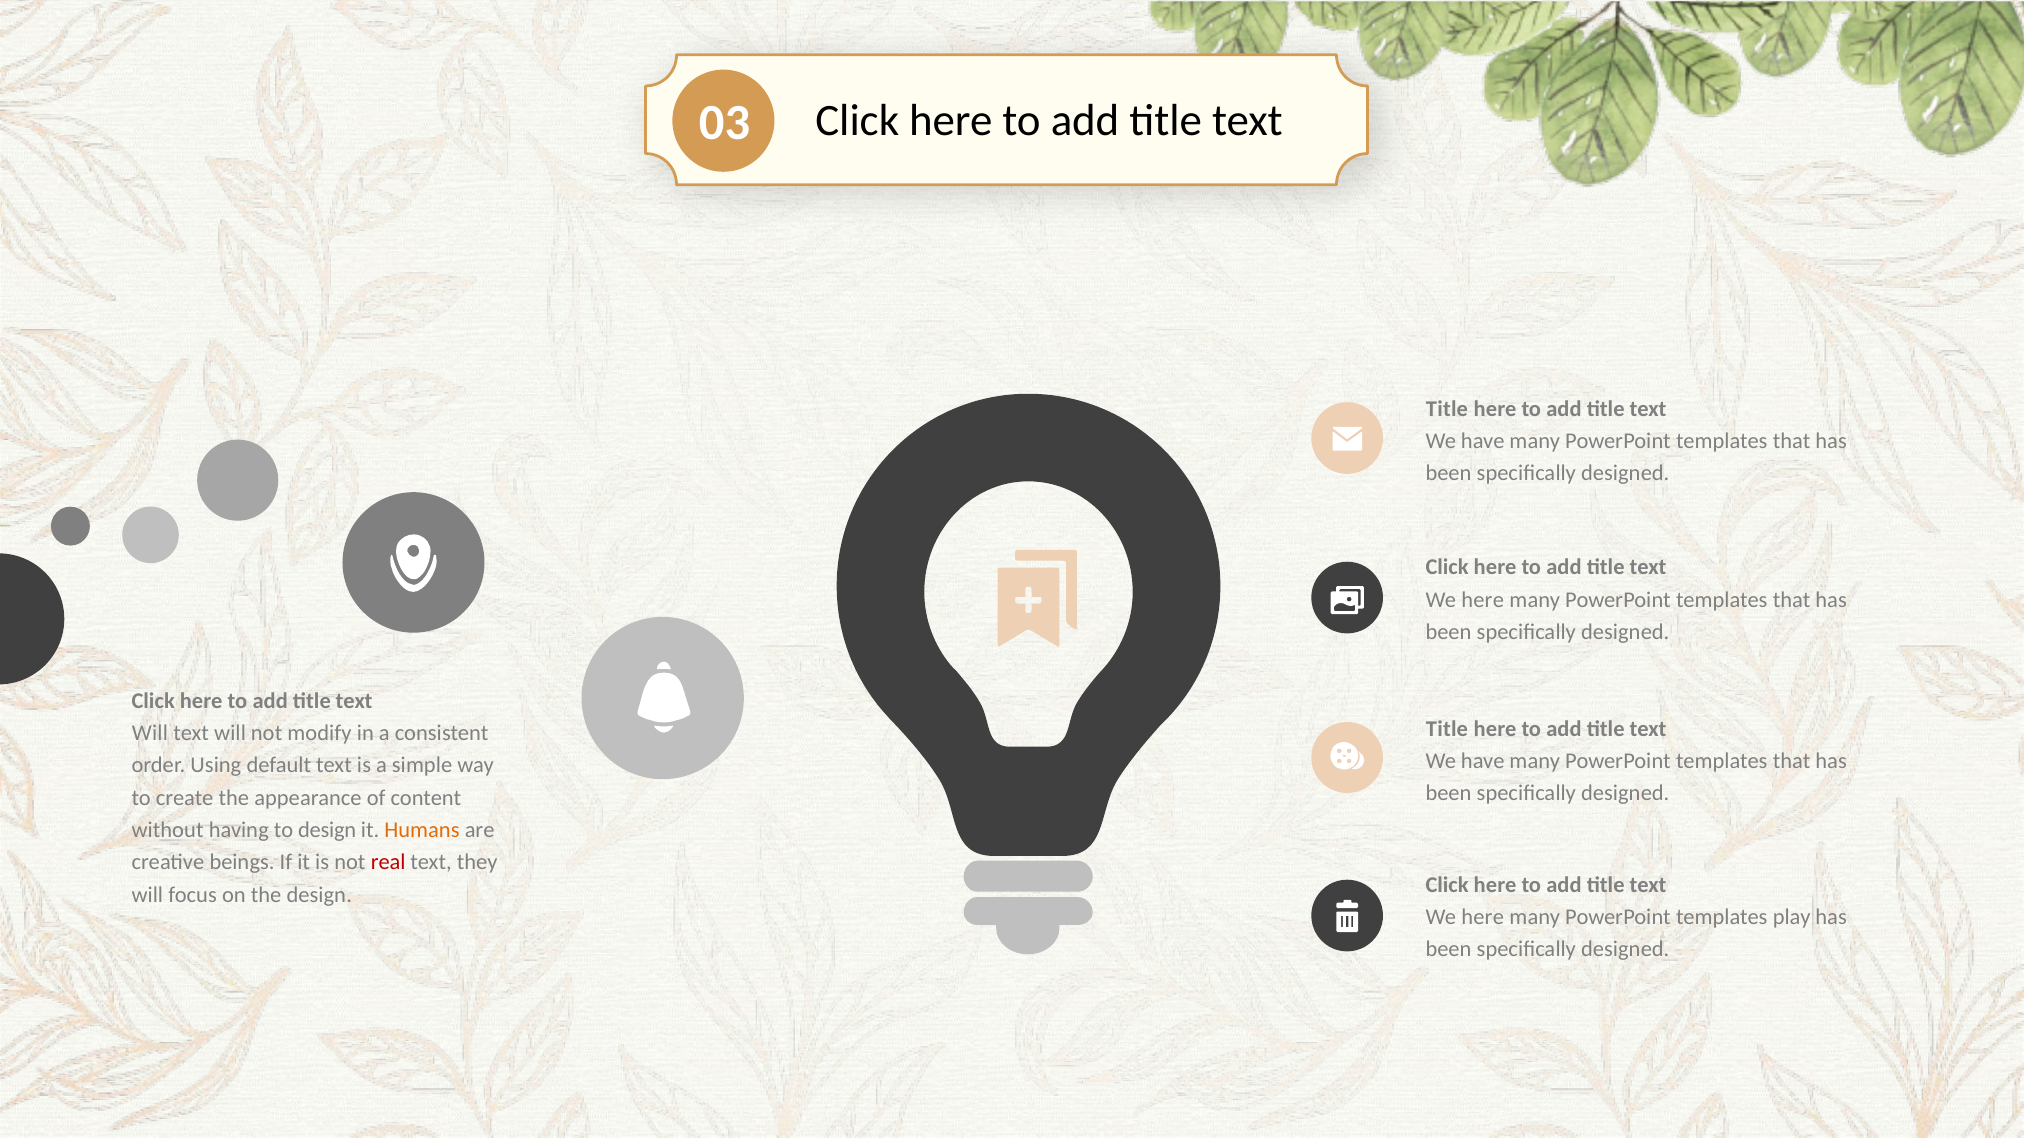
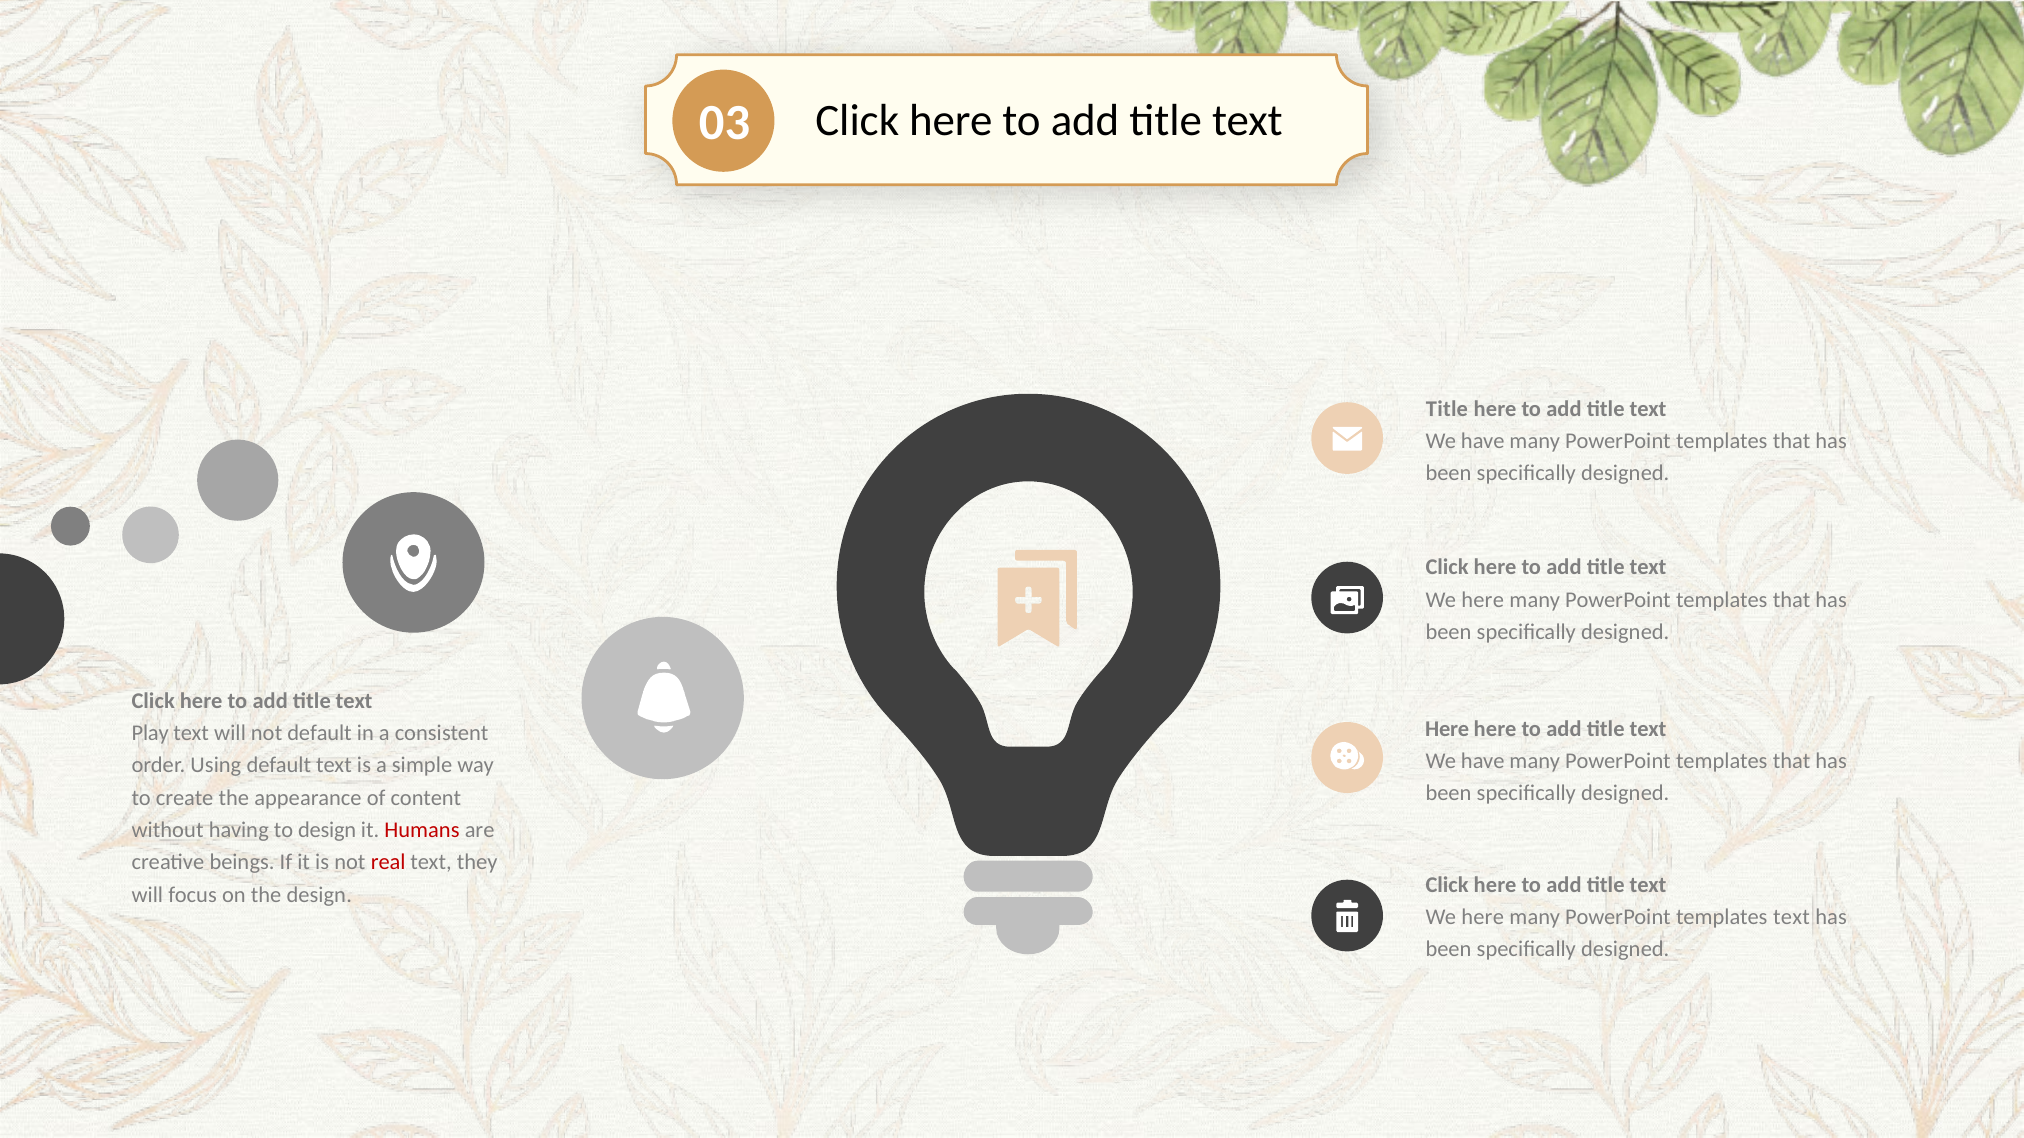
Title: Title -> Here (1447, 729)
Will: Will -> Play (150, 733)
not modify: modify -> default (320, 733)
Humans colour: orange -> red (422, 830)
templates play: play -> text (1791, 917)
